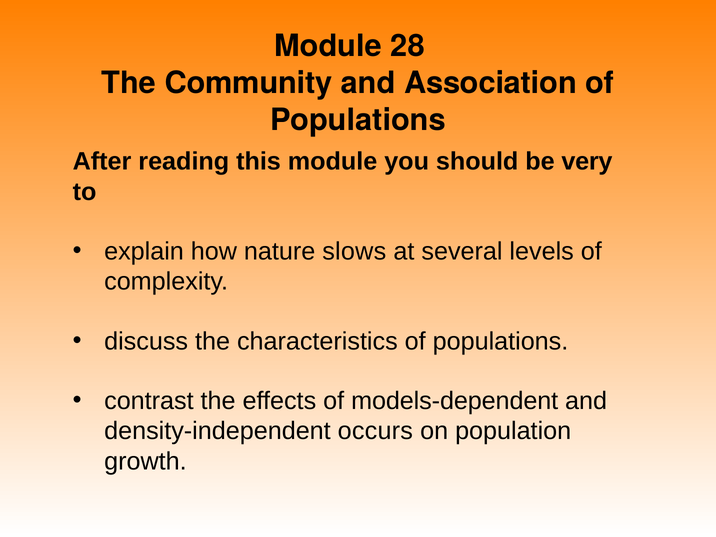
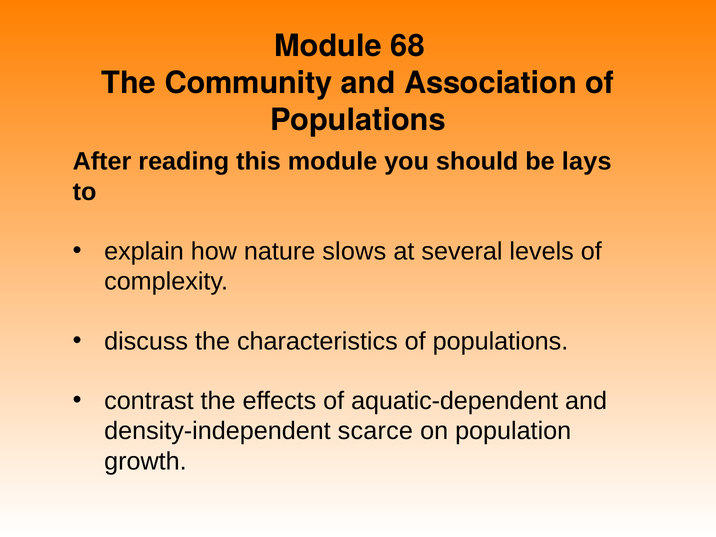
28: 28 -> 68 (408, 46)
very: very -> lays (587, 162)
models-dependent: models-dependent -> aquatic-dependent (455, 401)
occurs: occurs -> scarce (375, 431)
